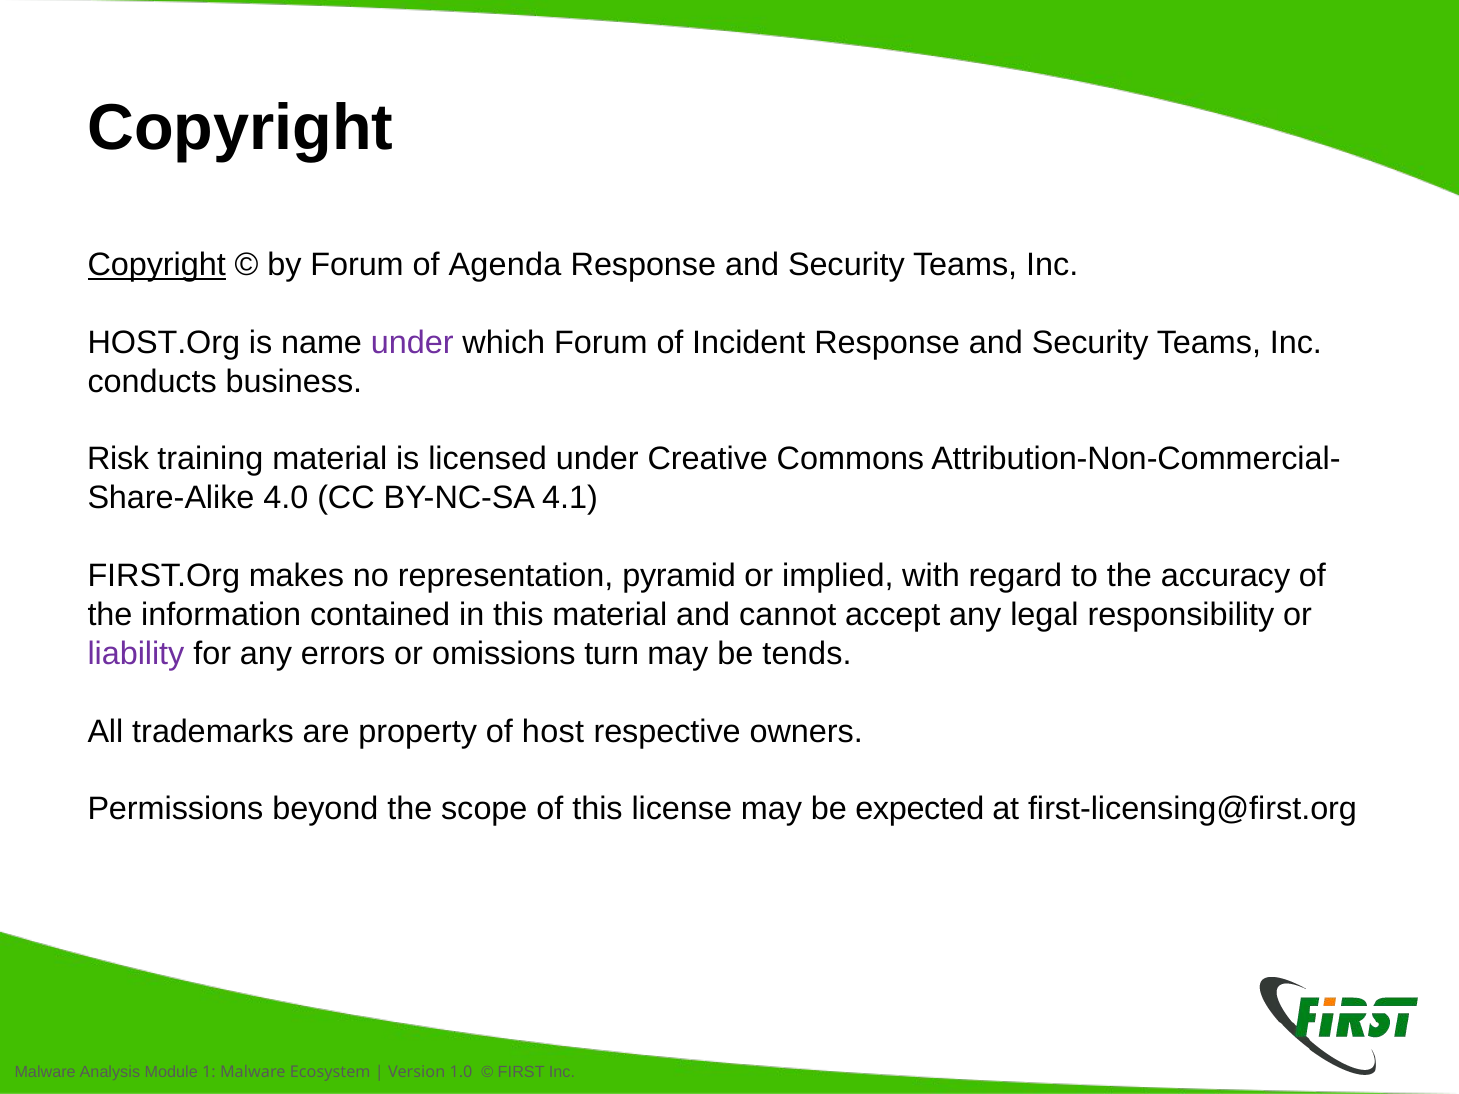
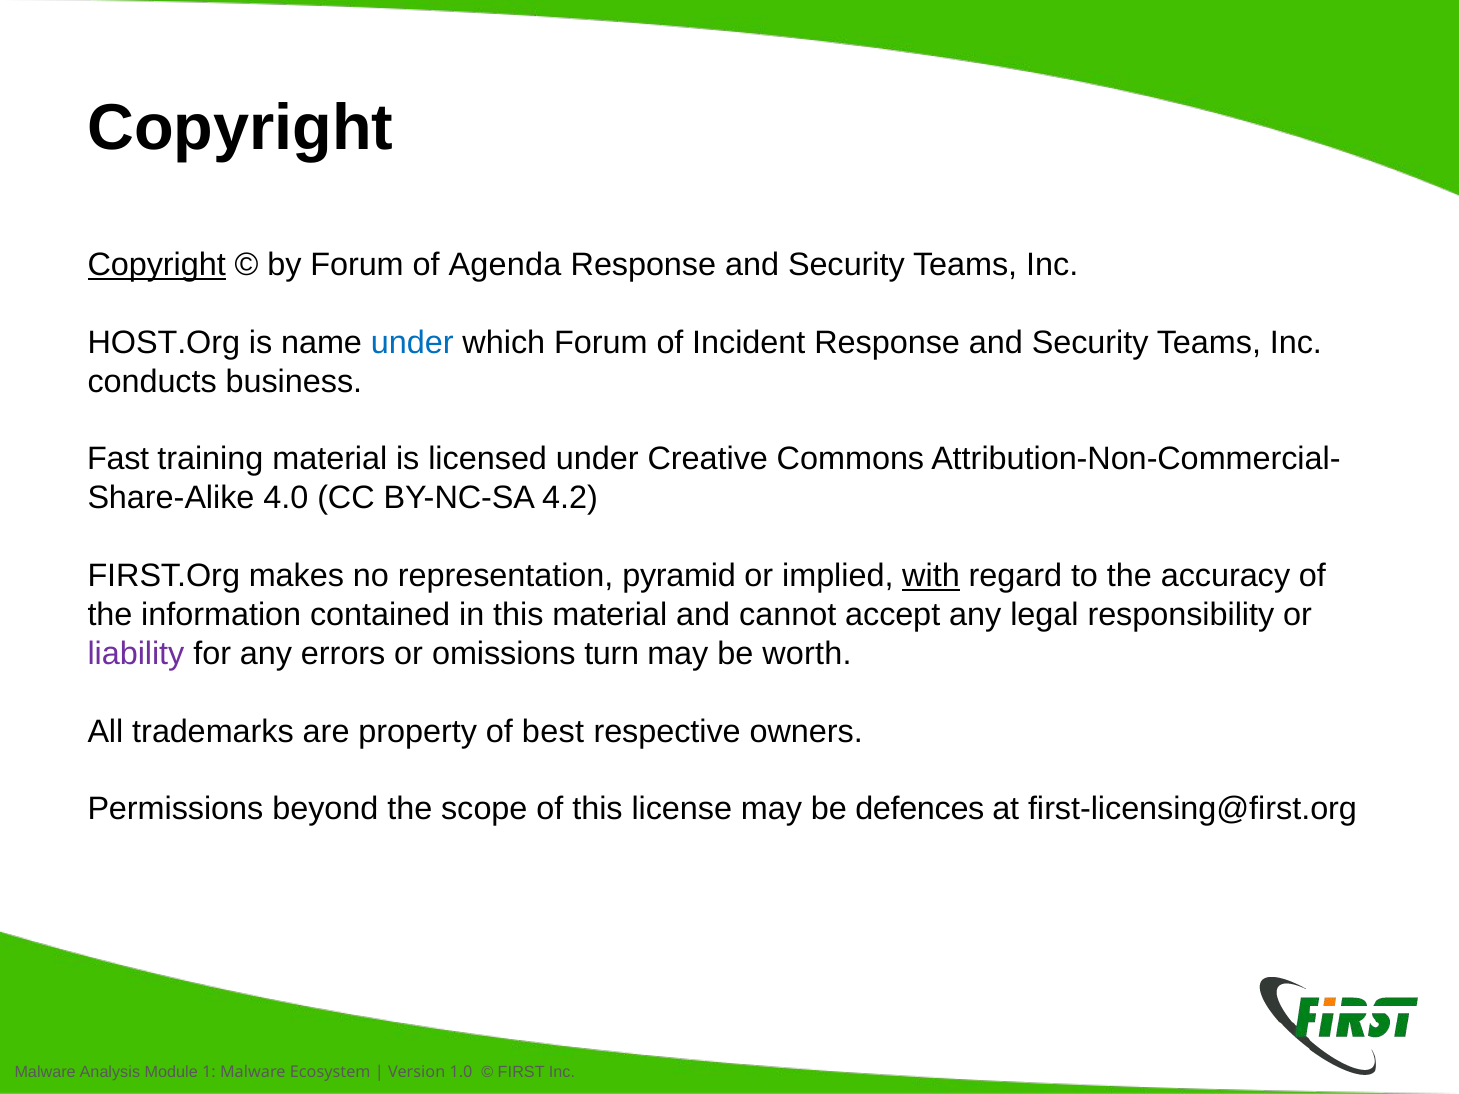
under colour: purple -> blue (412, 343)
Risk: Risk -> Fast (118, 459)
4.1: 4.1 -> 4.2 (570, 498)
with underline: none -> present (931, 576)
tends: tends -> worth (807, 654)
host: host -> best (553, 732)
expected: expected -> defences (920, 809)
